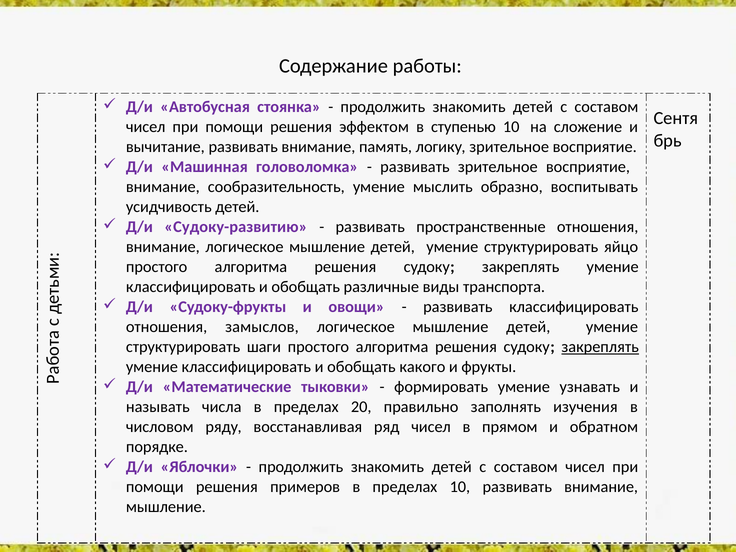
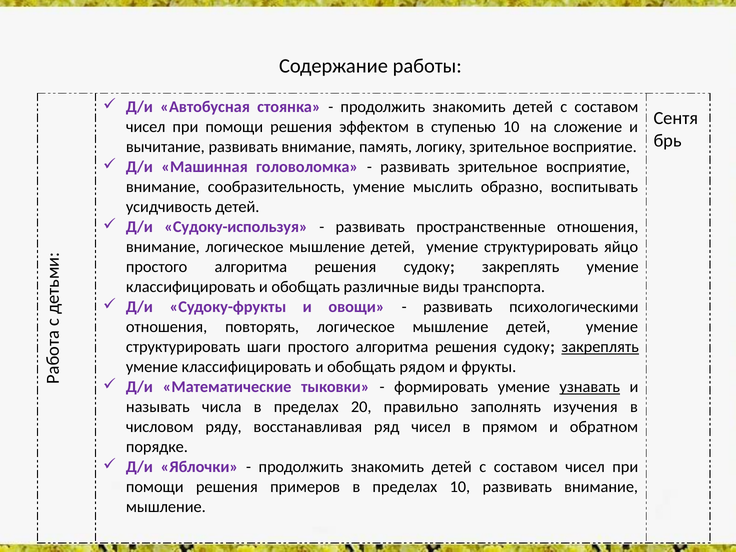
Судоку-развитию: Судоку-развитию -> Судоку-используя (236, 227)
развивать классифицировать: классифицировать -> психологическими (574, 307)
замыслов: замыслов -> повторять (262, 327)
какого: какого -> рядом (422, 367)
узнавать underline: none -> present (590, 387)
